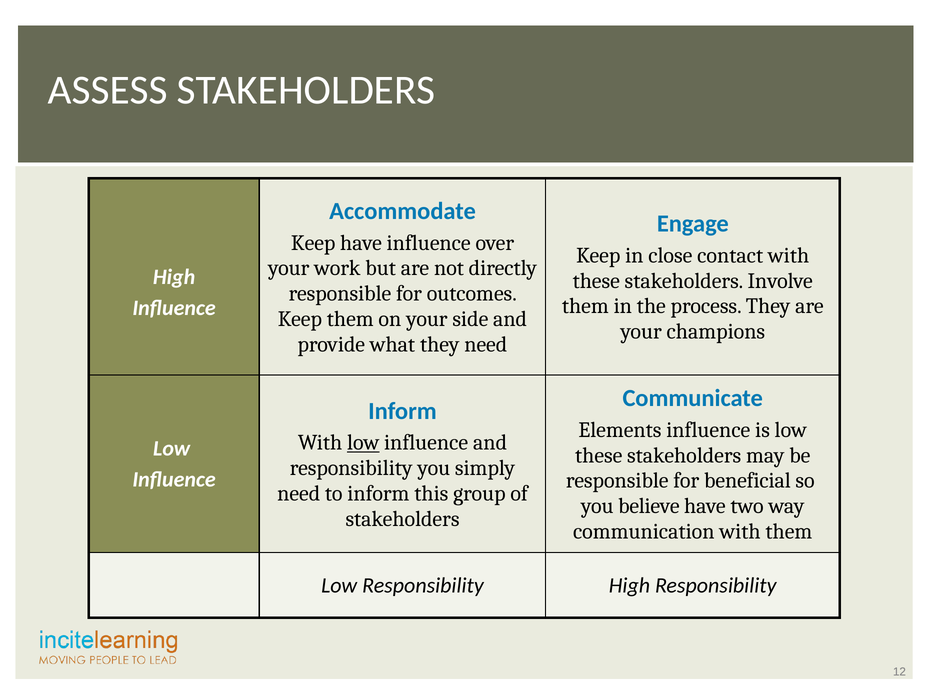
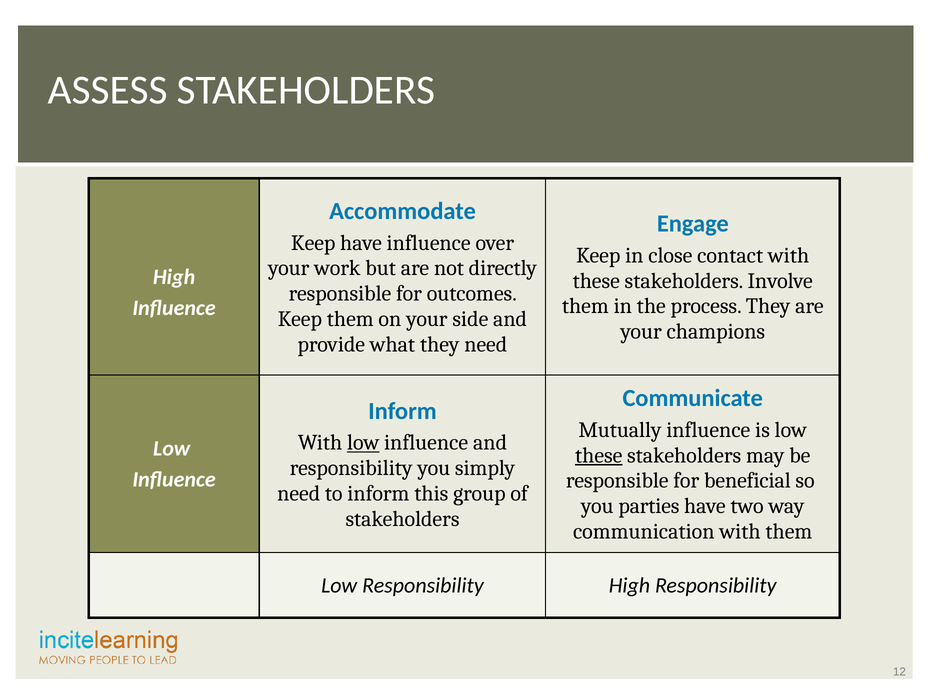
Elements: Elements -> Mutually (620, 430)
these underline: none -> present (599, 455)
believe: believe -> parties (649, 506)
